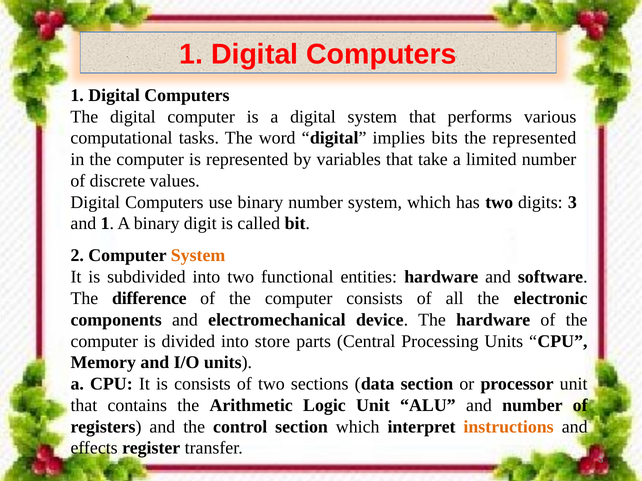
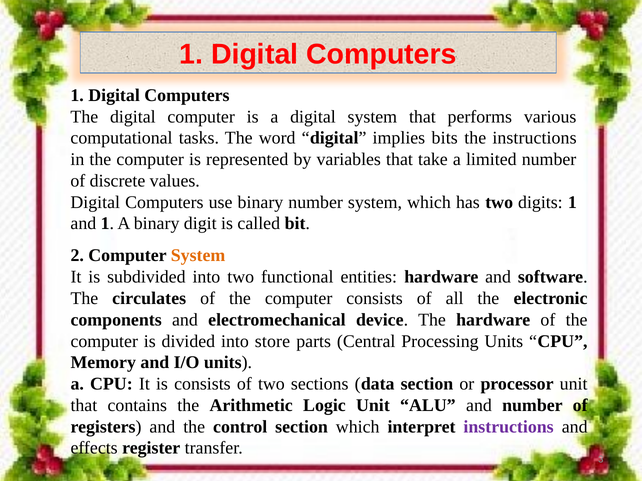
the represented: represented -> instructions (534, 138)
digits 3: 3 -> 1 (572, 202)
difference: difference -> circulates (149, 299)
instructions colour: orange -> purple (509, 427)
